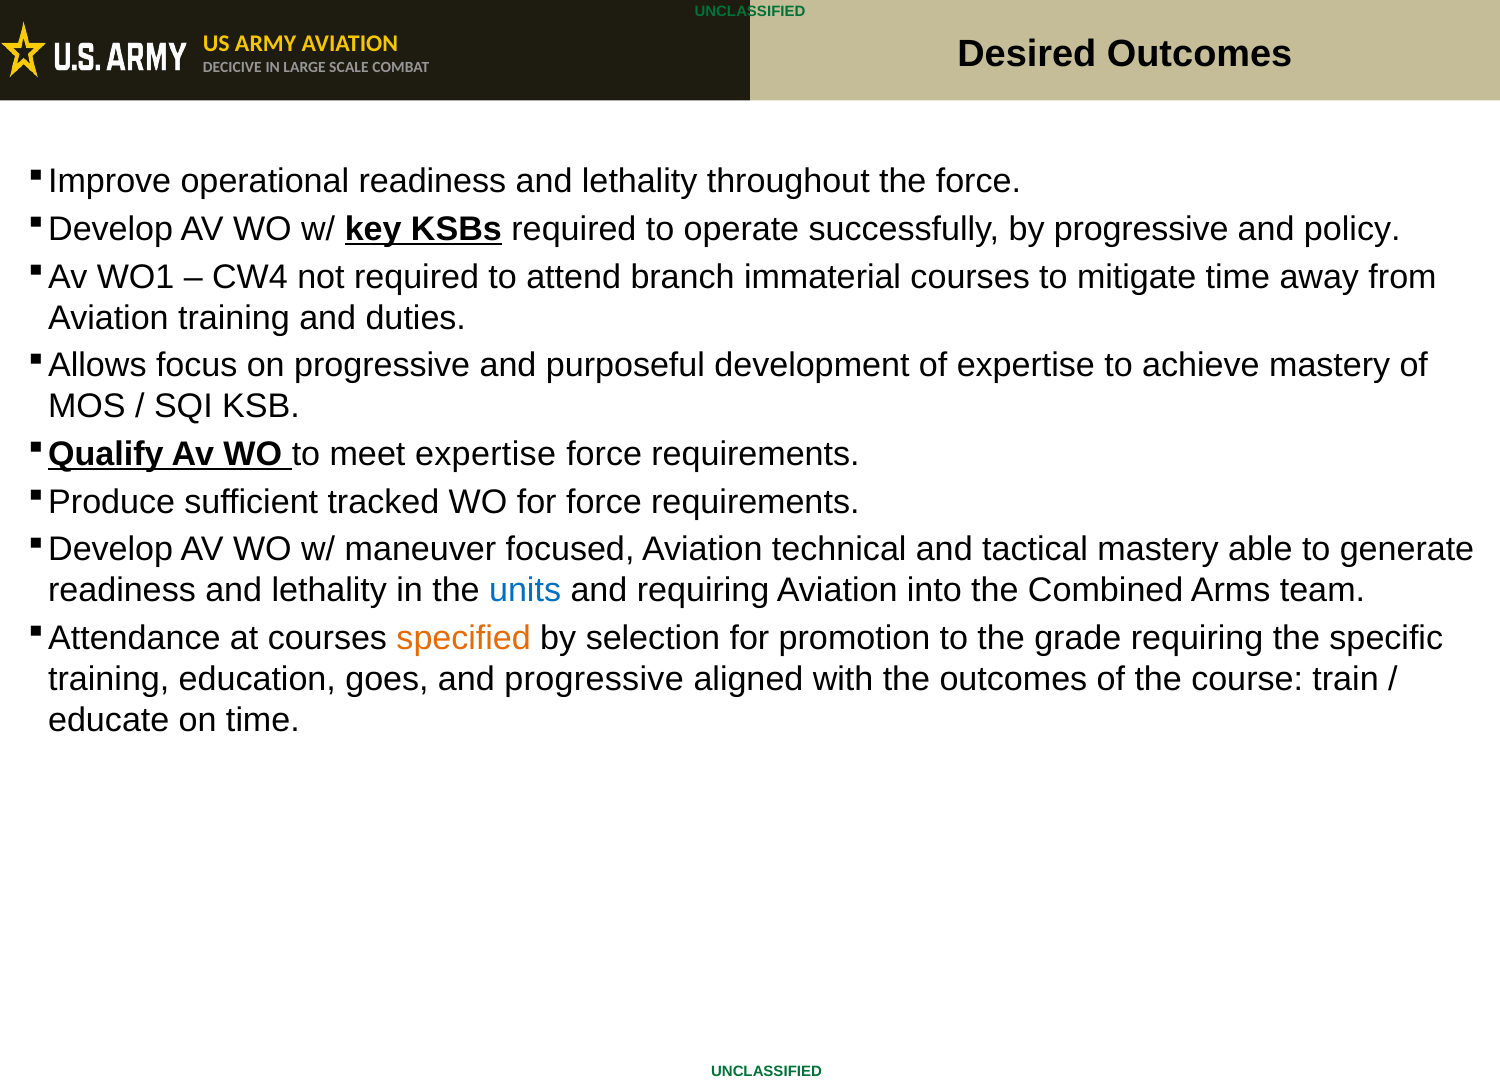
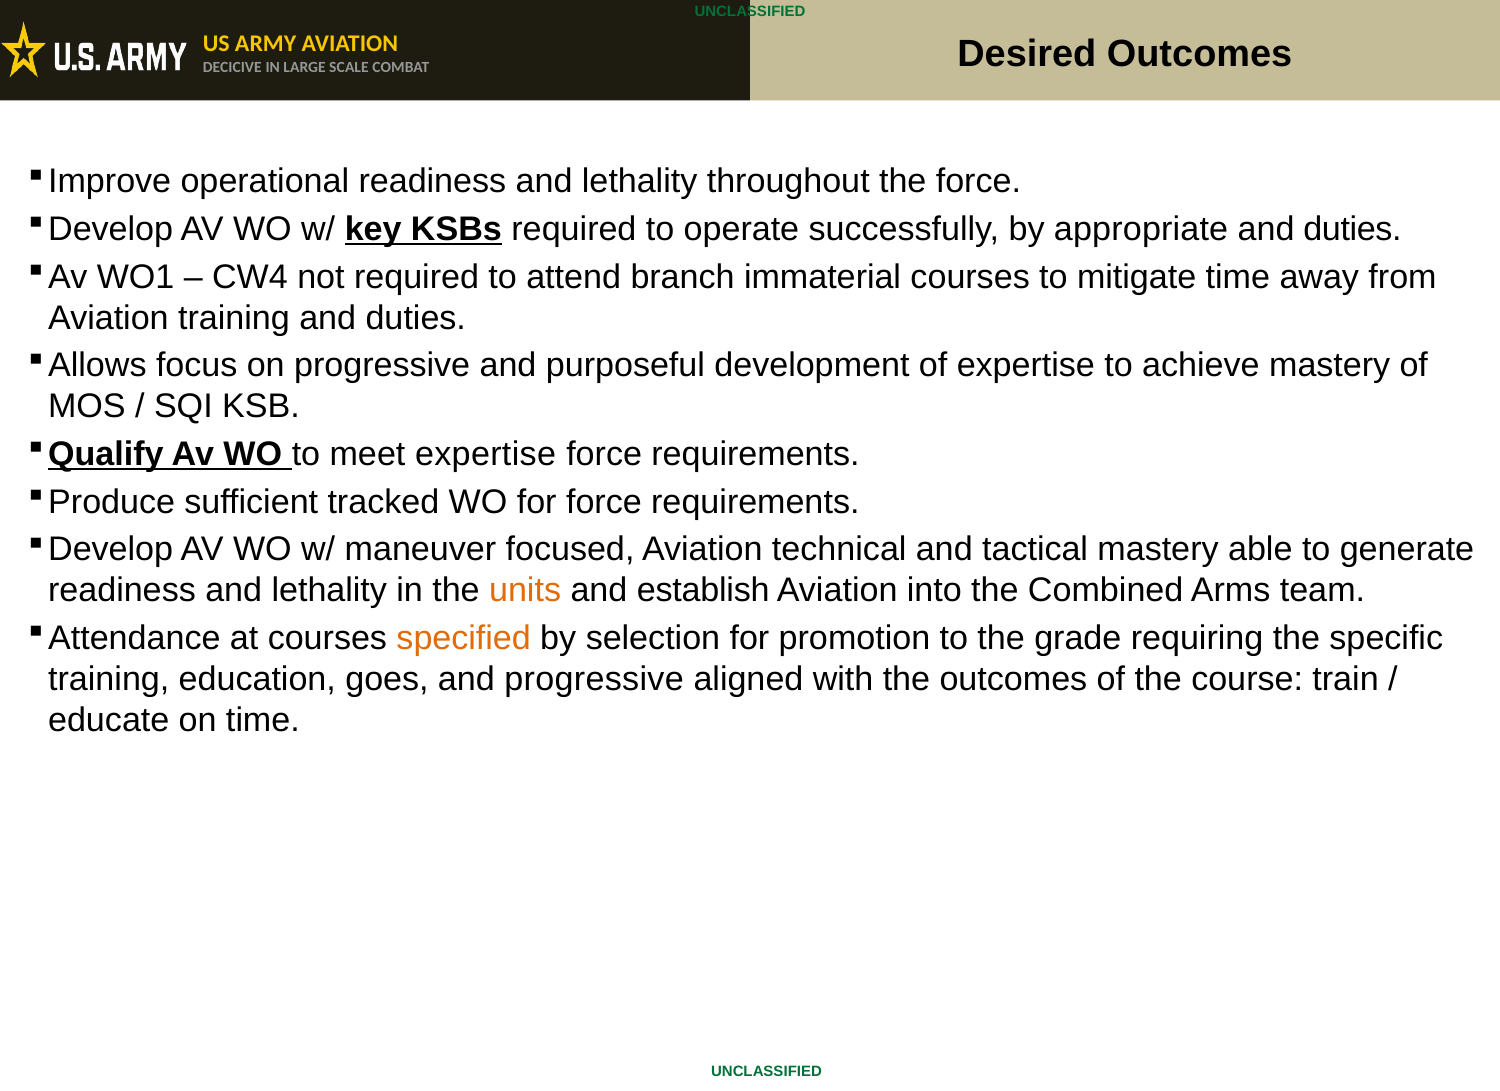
by progressive: progressive -> appropriate (1141, 229)
policy: policy -> duties (1352, 229)
units colour: blue -> orange (525, 591)
and requiring: requiring -> establish (703, 591)
